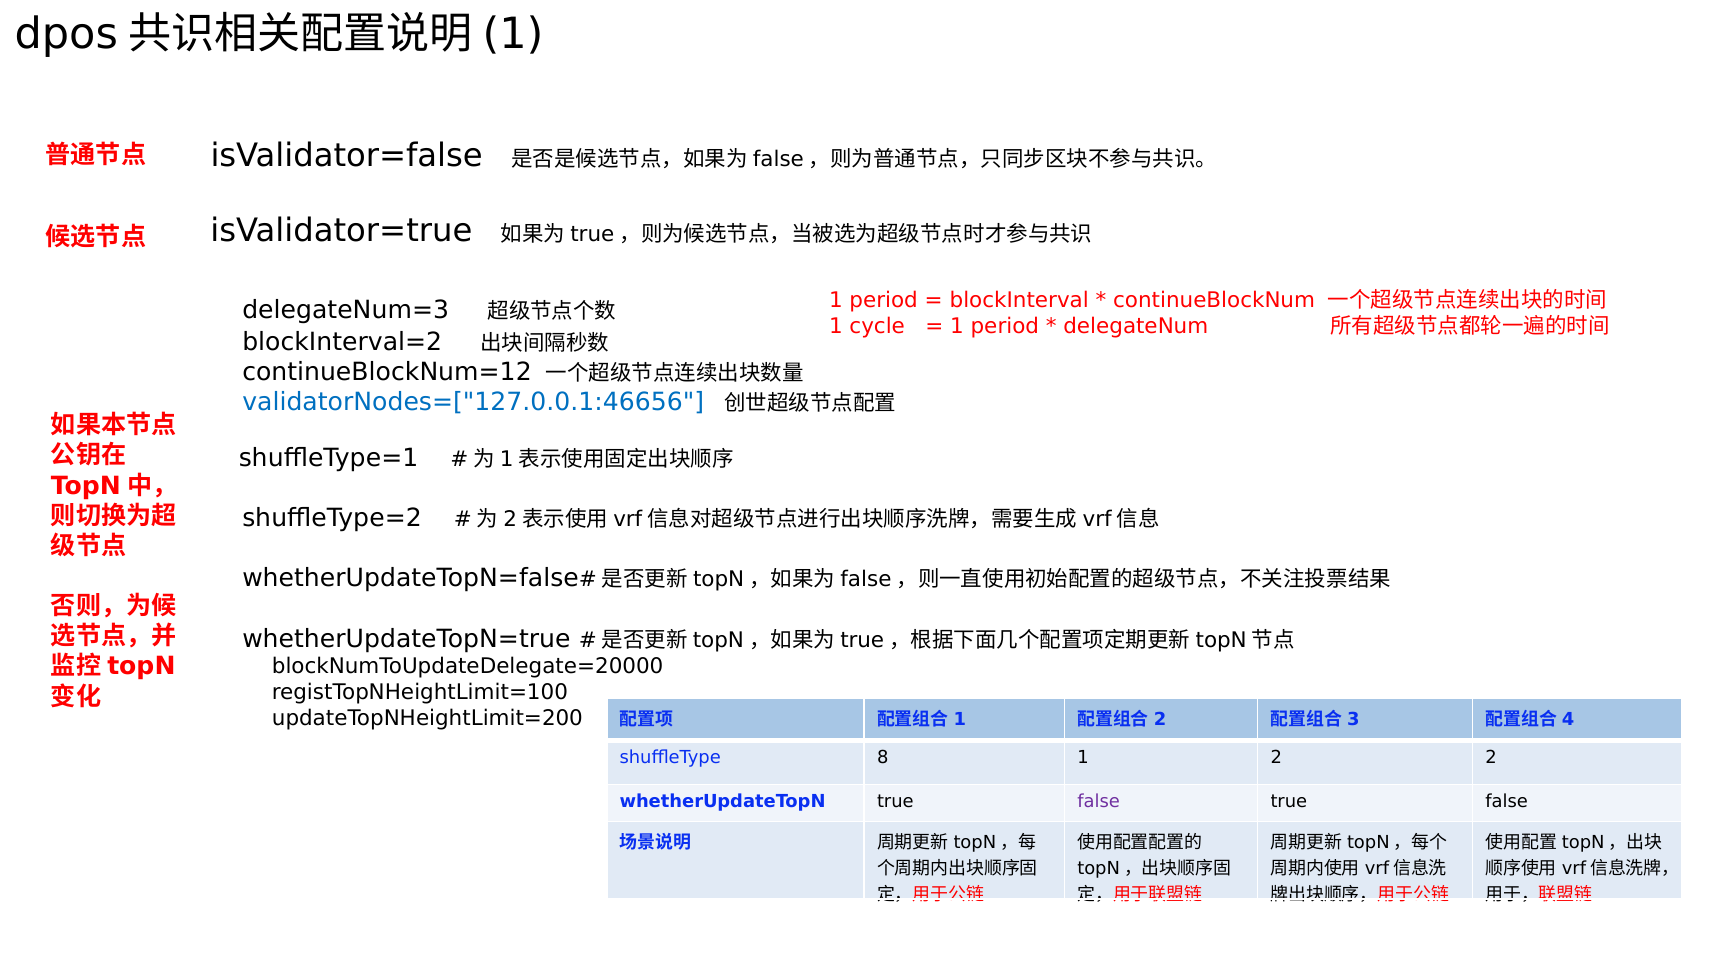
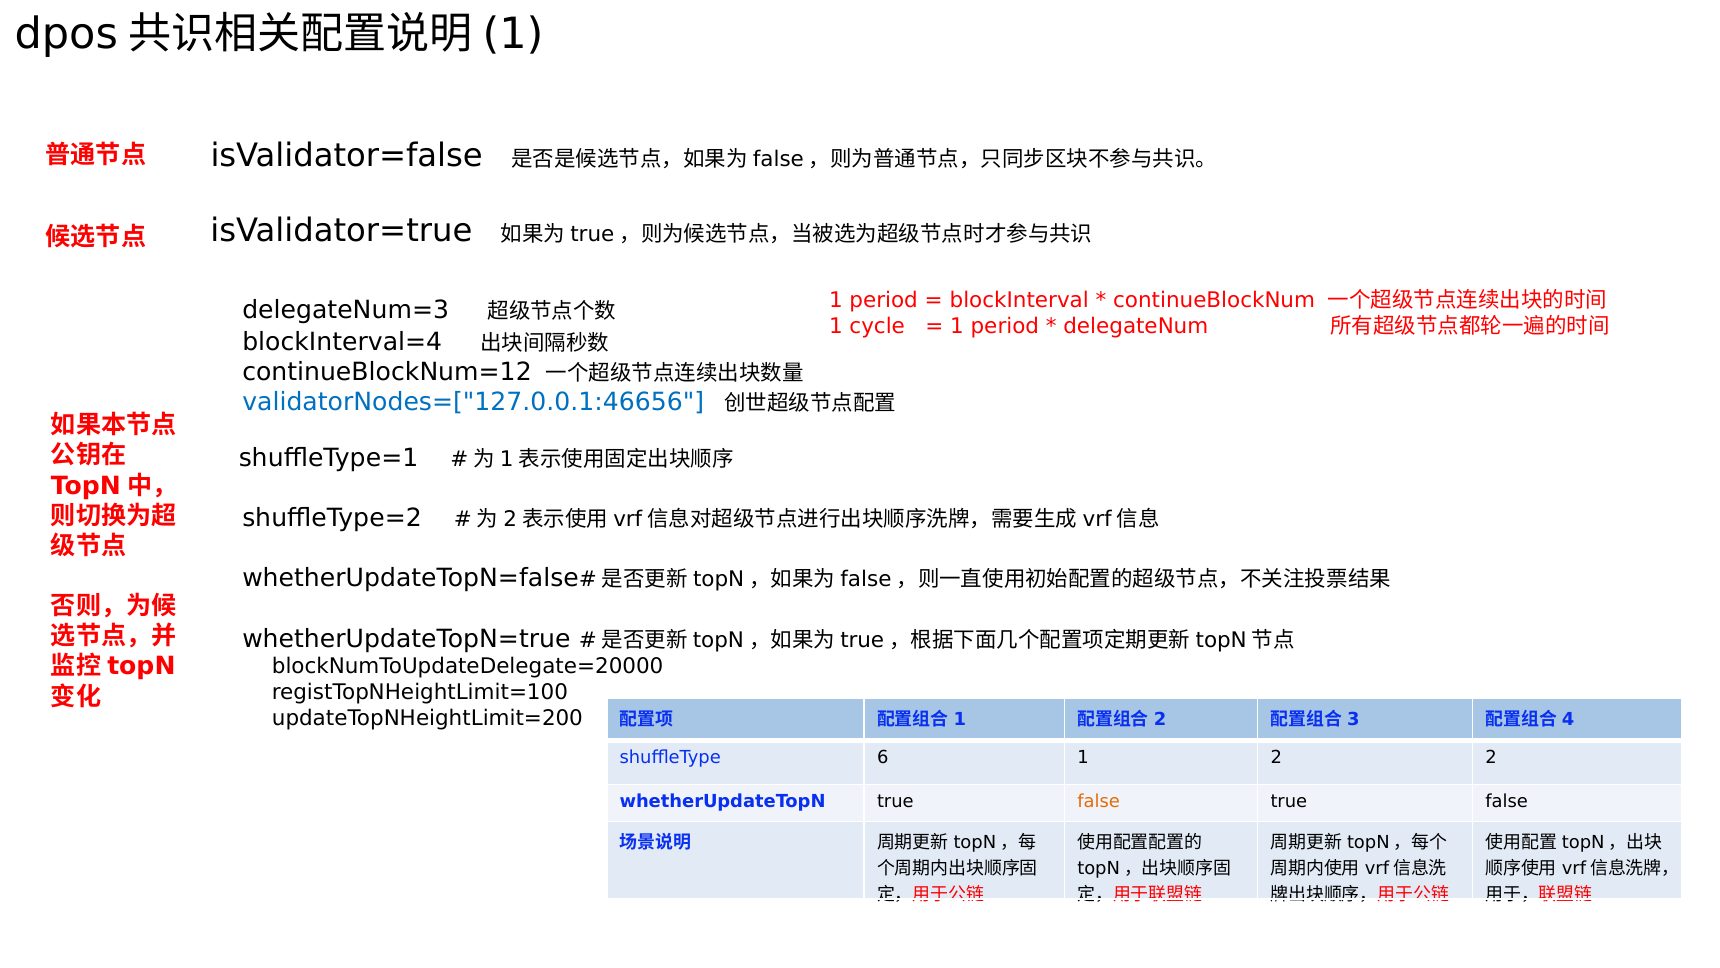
blockInterval=2: blockInterval=2 -> blockInterval=4 (342, 342)
8: 8 -> 6 (883, 757)
false colour: purple -> orange (1099, 801)
